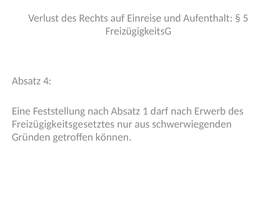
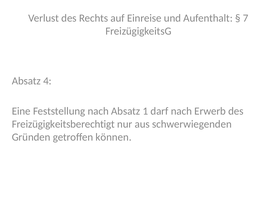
5: 5 -> 7 (246, 18)
Freizügigkeitsgesetztes: Freizügigkeitsgesetztes -> Freizügigkeitsberechtigt (63, 124)
